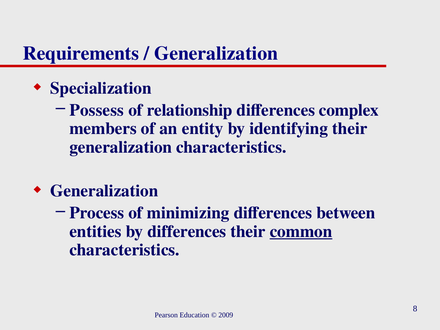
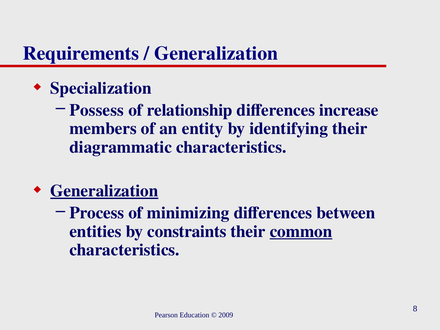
complex: complex -> increase (349, 110)
generalization: generalization -> diagrammatic (121, 147)
Generalization underline: none -> present (104, 191)
by differences: differences -> constraints (187, 231)
